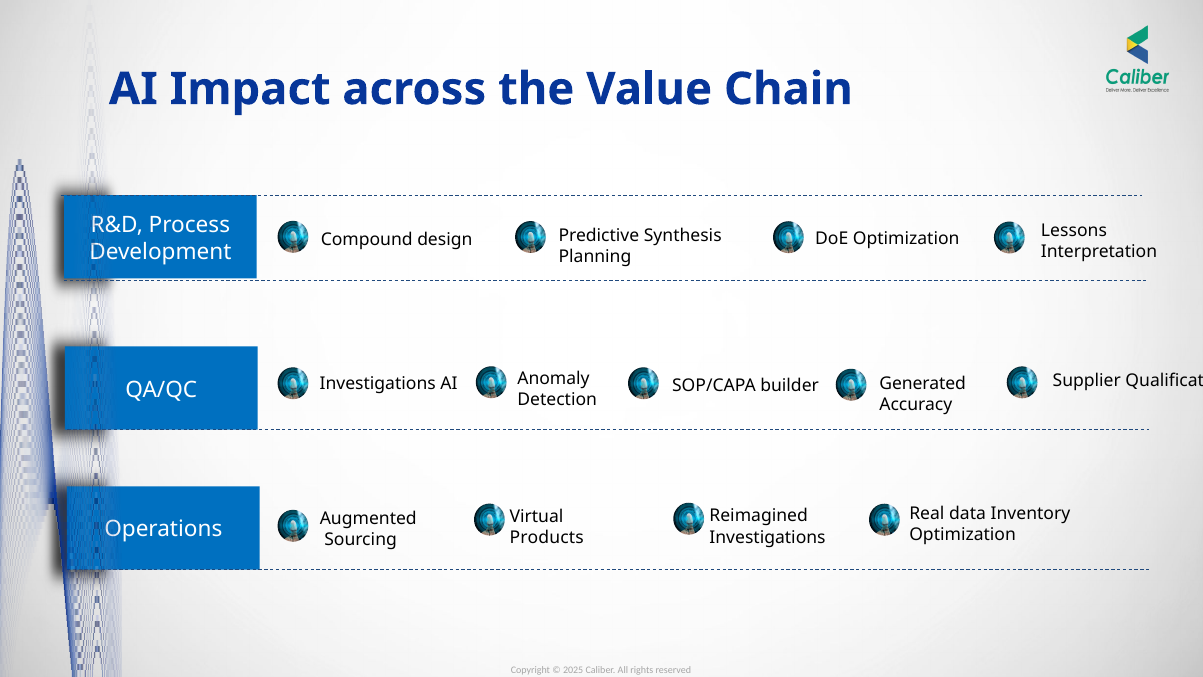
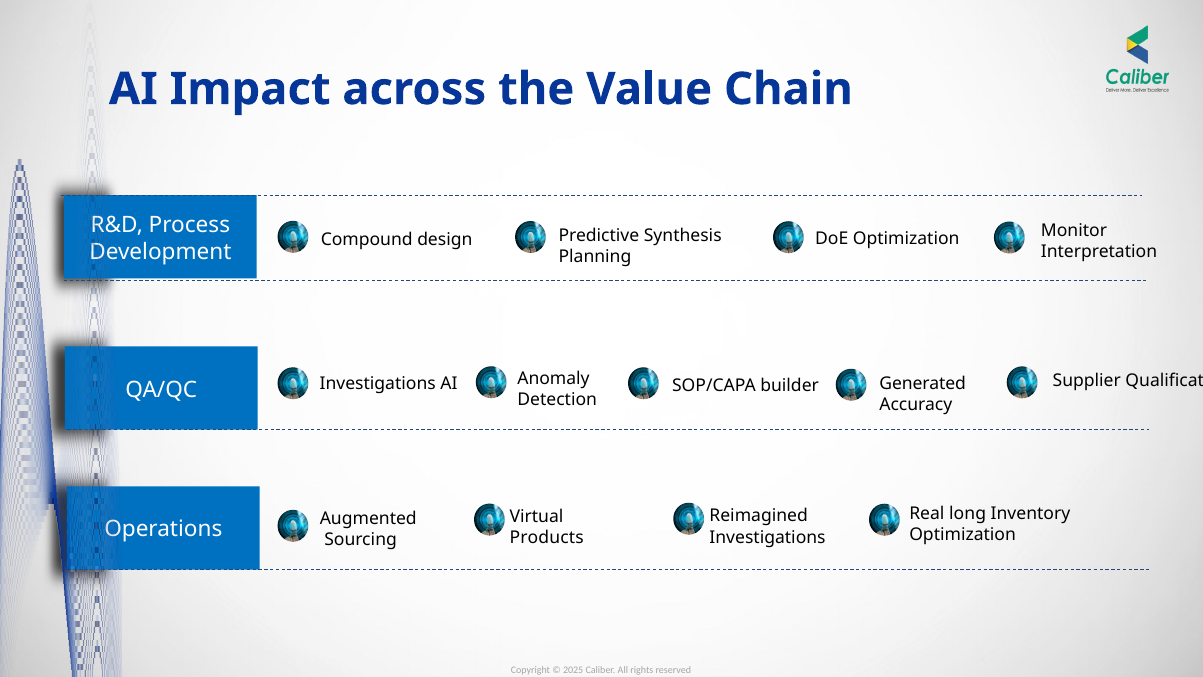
Lessons: Lessons -> Monitor (1074, 230)
data: data -> long (968, 514)
